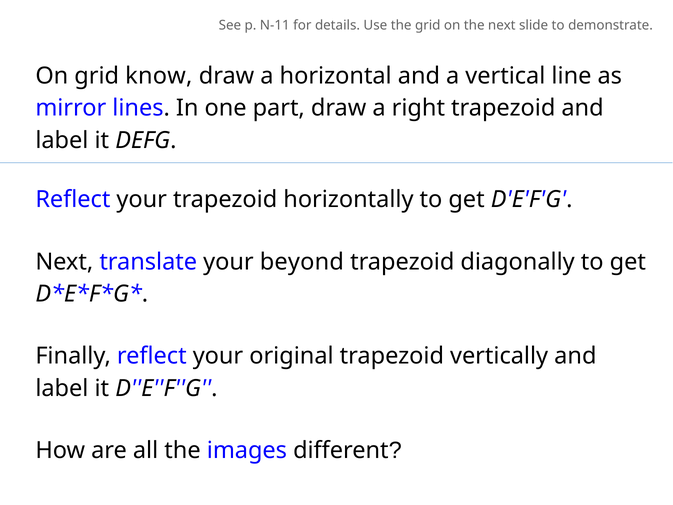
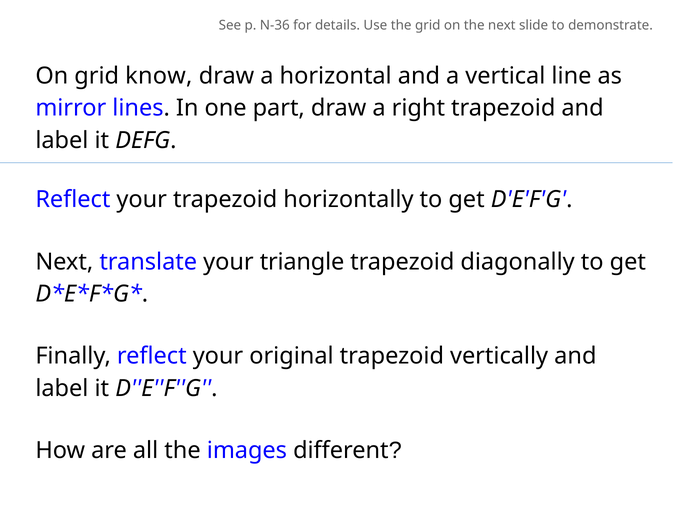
N-11: N-11 -> N-36 (275, 25)
beyond: beyond -> triangle (302, 262)
